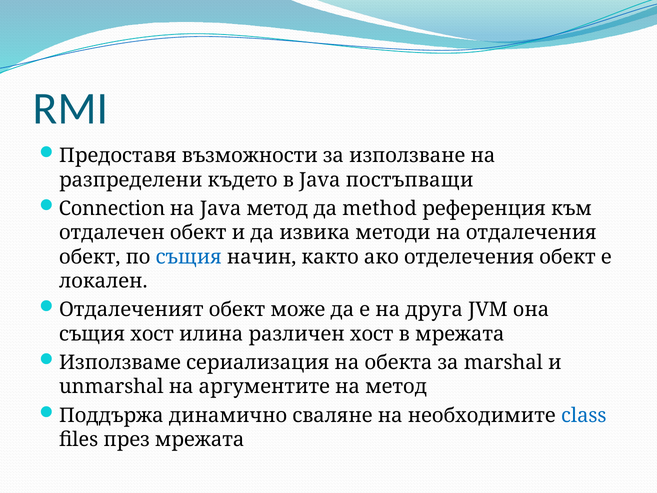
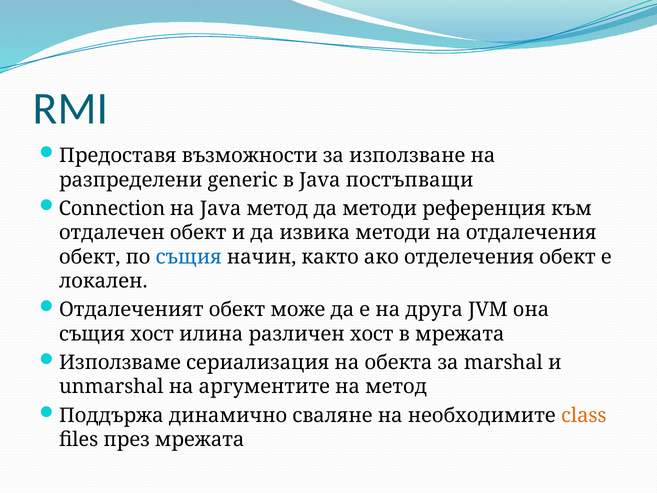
където: където -> generic (243, 180)
да method: method -> методи (380, 209)
class colour: blue -> orange (584, 415)
